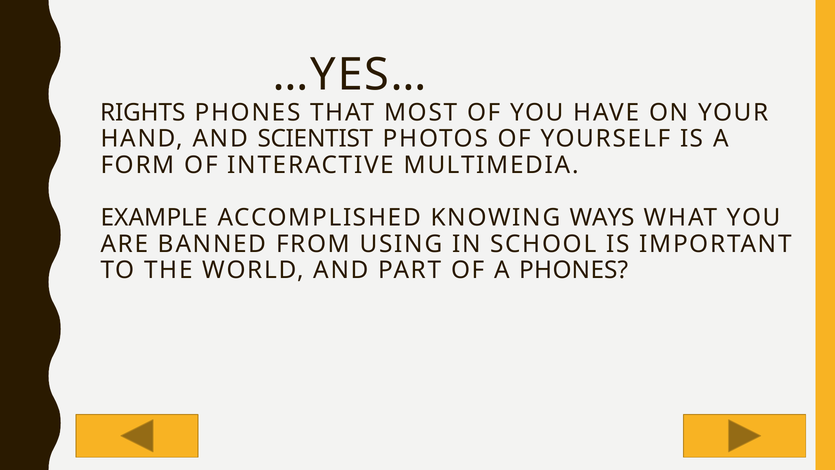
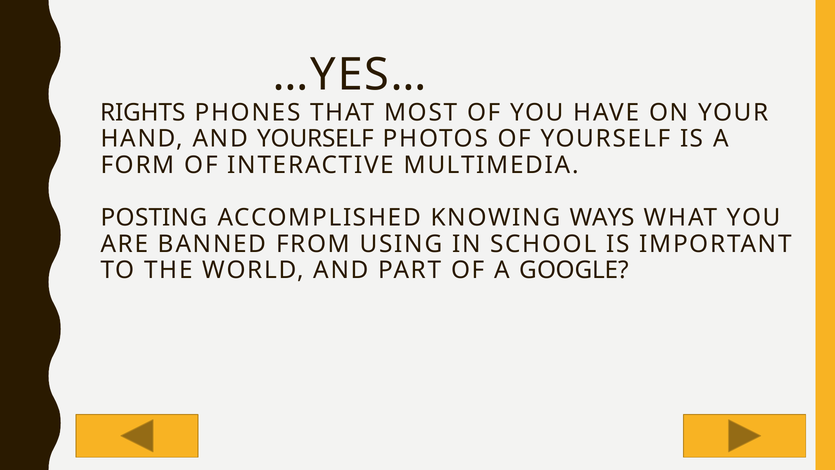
AND SCIENTIST: SCIENTIST -> YOURSELF (316, 139)
EXAMPLE: EXAMPLE -> POSTING (154, 218)
A PHONES: PHONES -> GOOGLE (574, 270)
